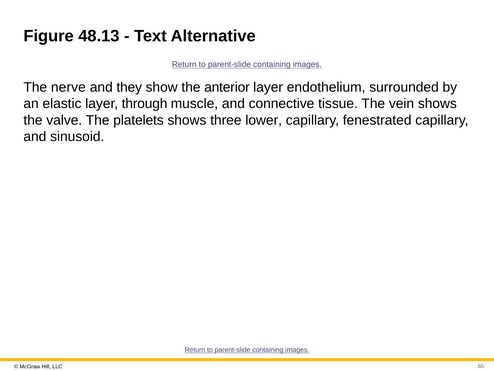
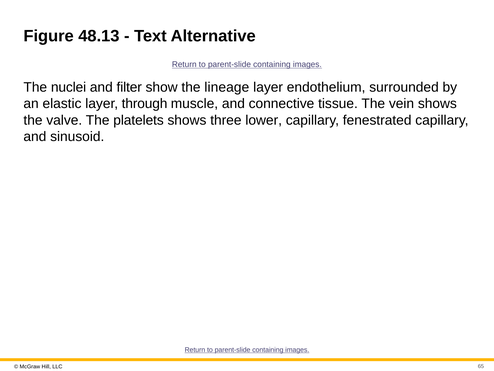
nerve: nerve -> nuclei (69, 87)
they: they -> filter (129, 87)
anterior: anterior -> lineage (227, 87)
